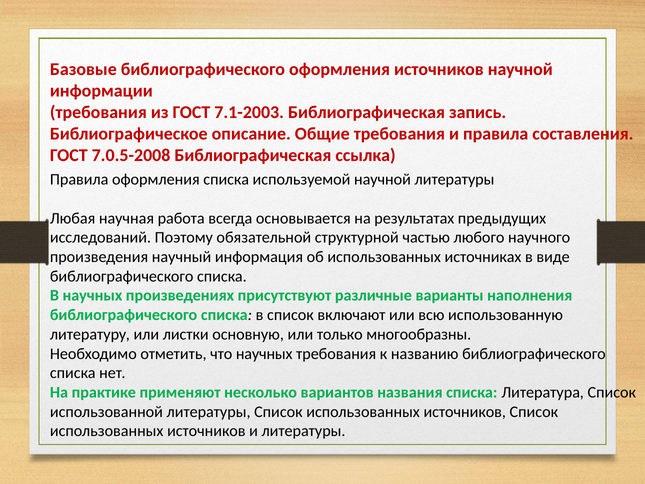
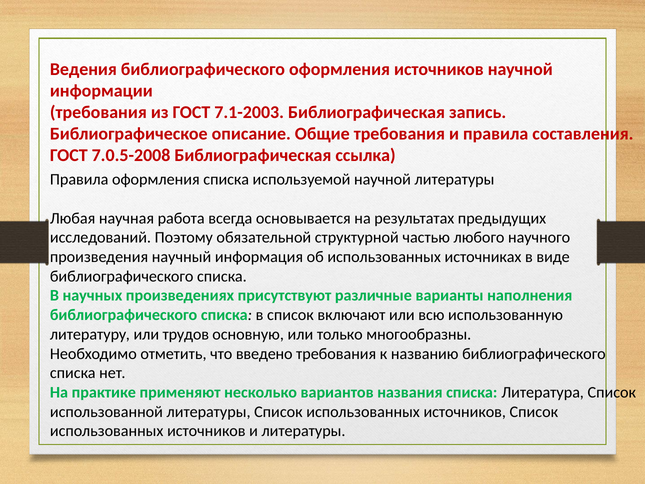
Базовые: Базовые -> Ведения (83, 69)
листки: листки -> трудов (186, 334)
что научных: научных -> введено (264, 354)
